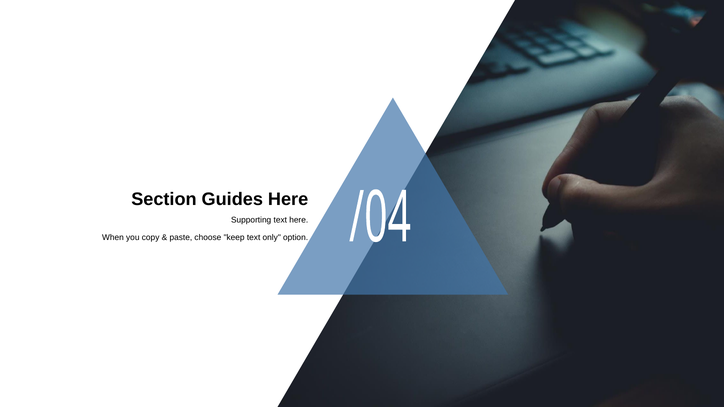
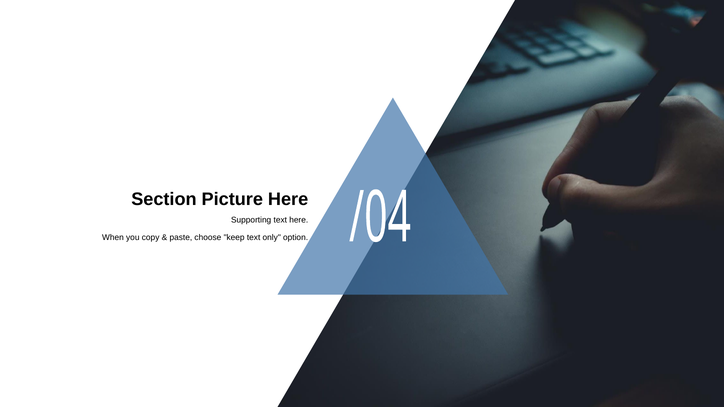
Guides: Guides -> Picture (232, 200)
